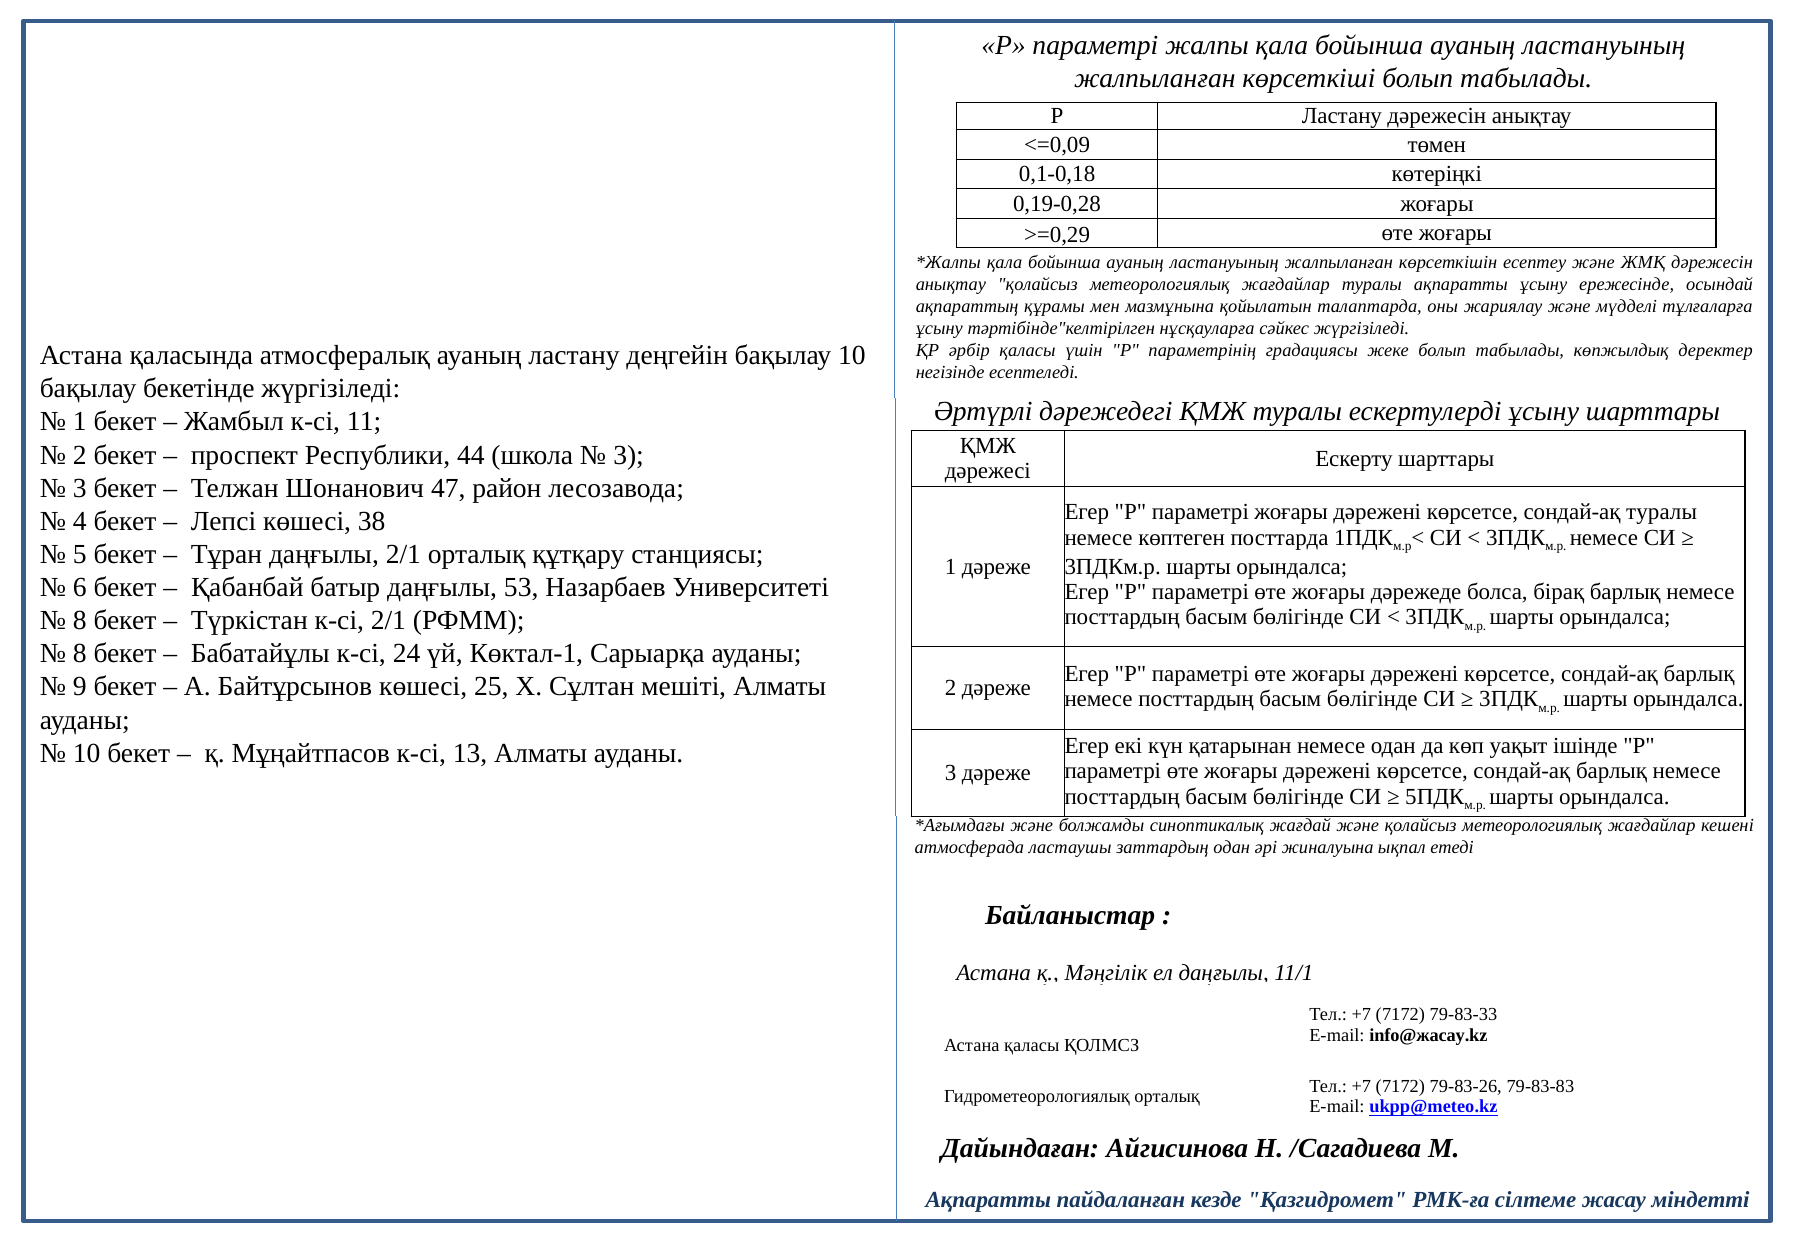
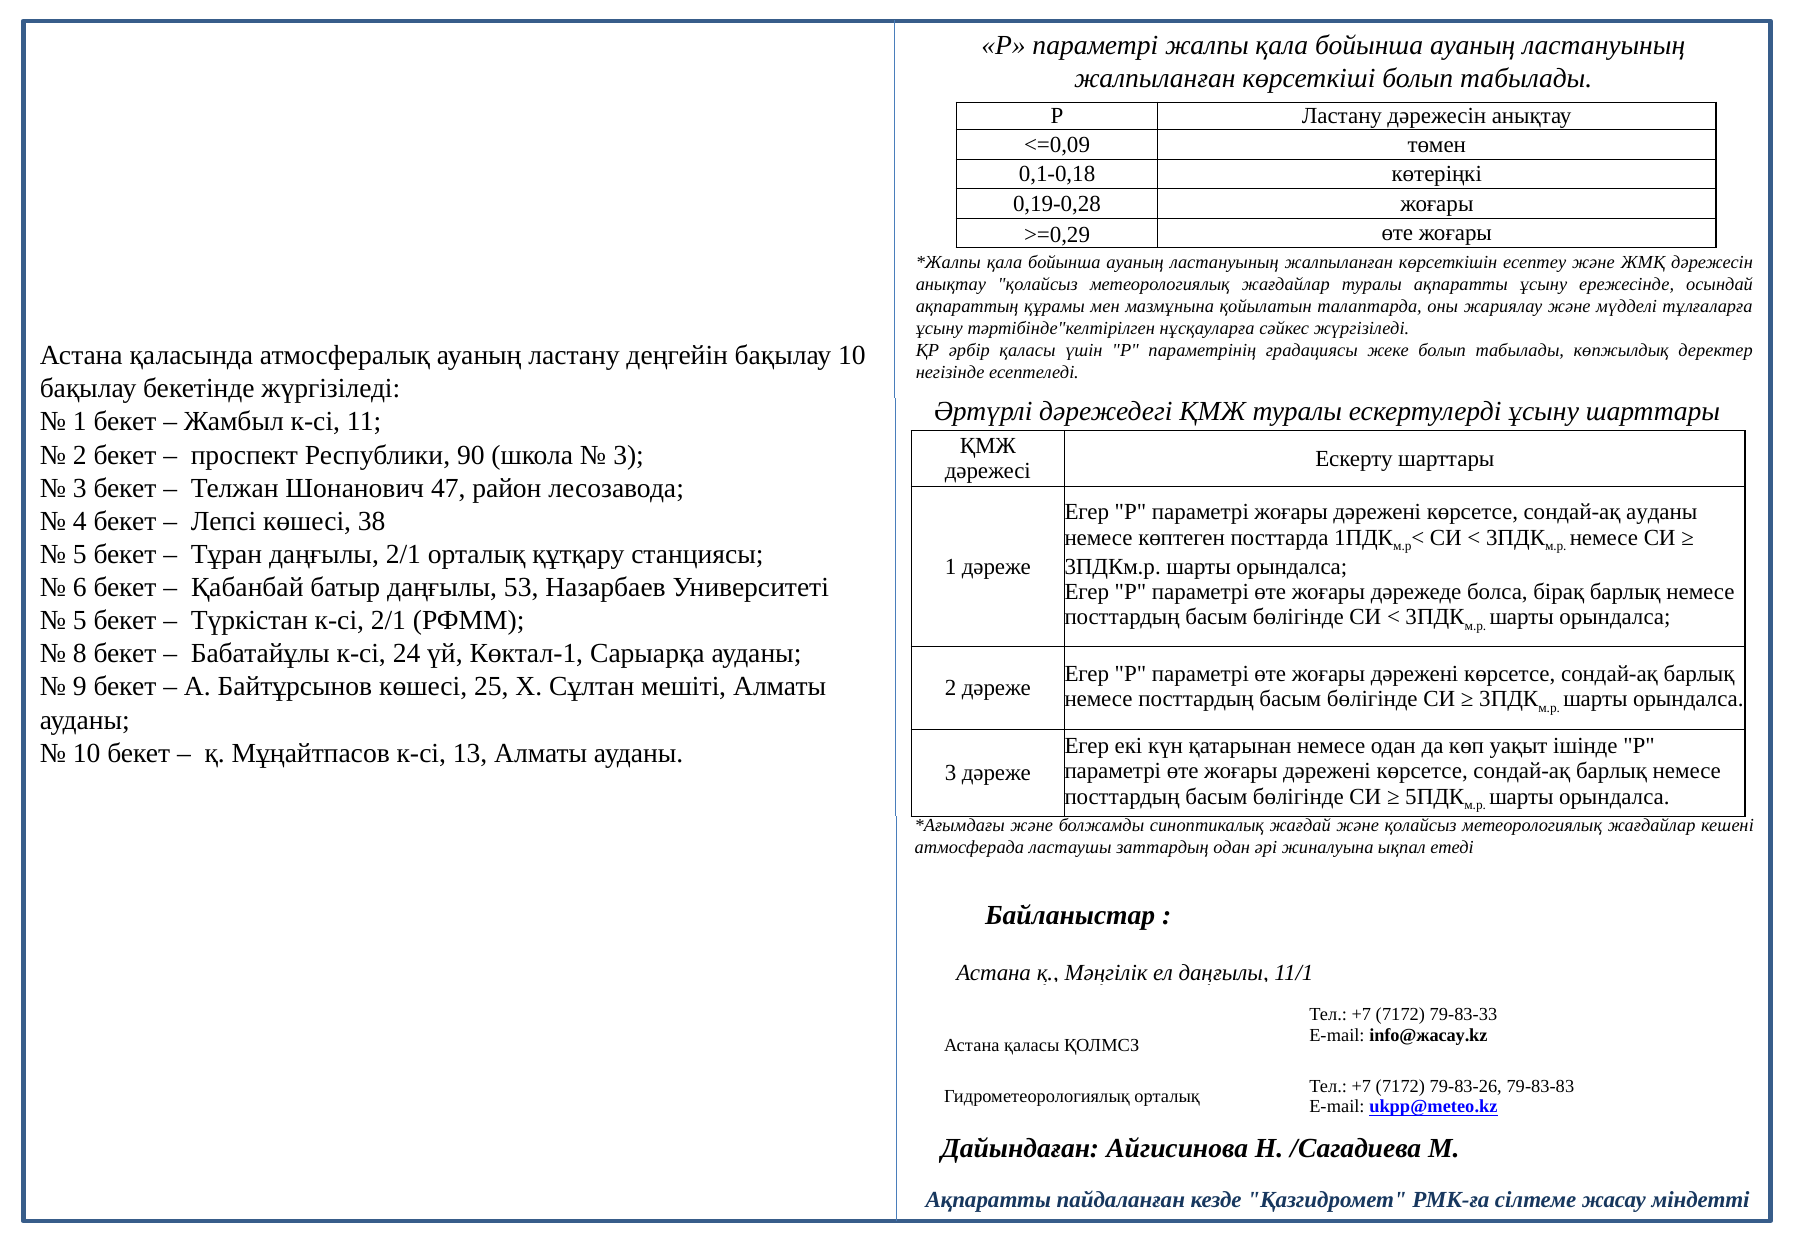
44: 44 -> 90 (471, 455)
сондай-ақ туралы: туралы -> ауданы (1662, 512)
8: 8 -> 5 (80, 621)
